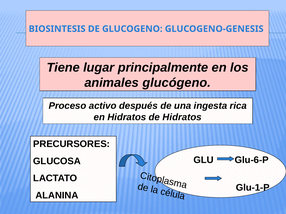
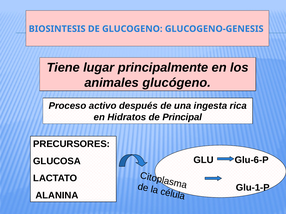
de Hidratos: Hidratos -> Principal (182, 117)
